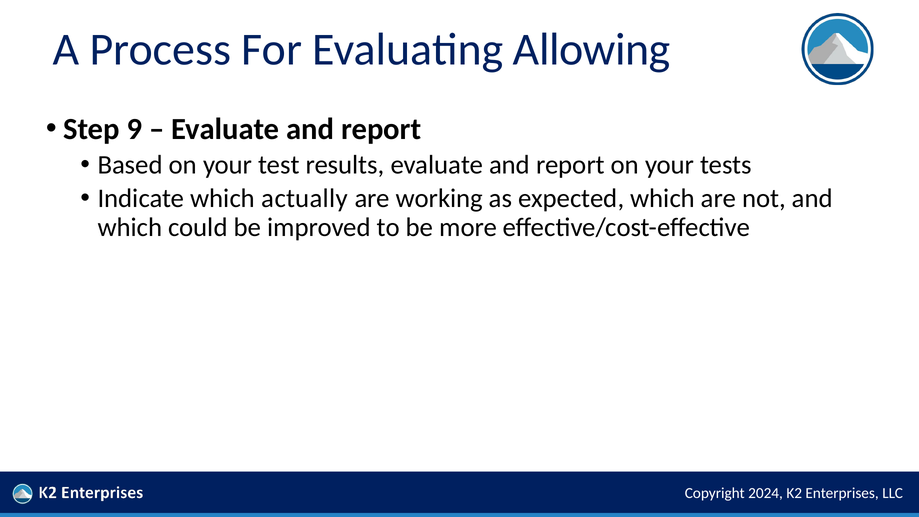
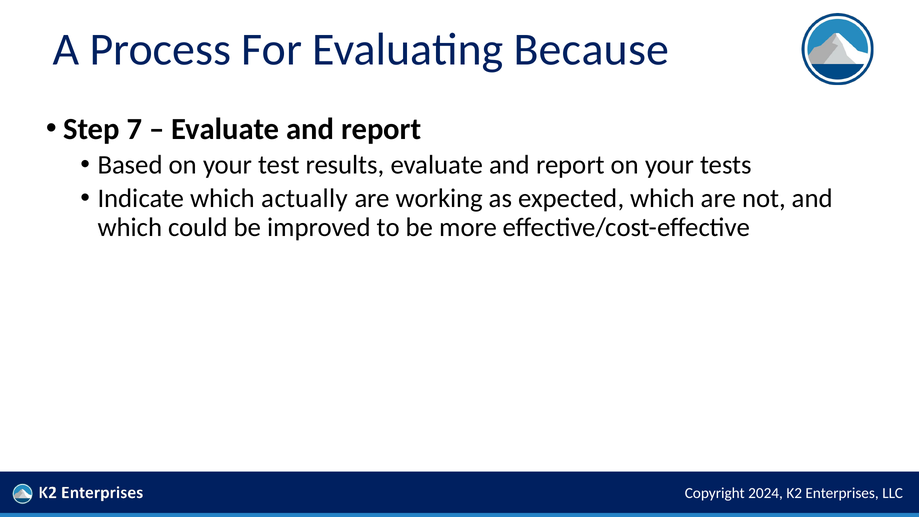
Allowing: Allowing -> Because (591, 50)
9: 9 -> 7 (134, 129)
